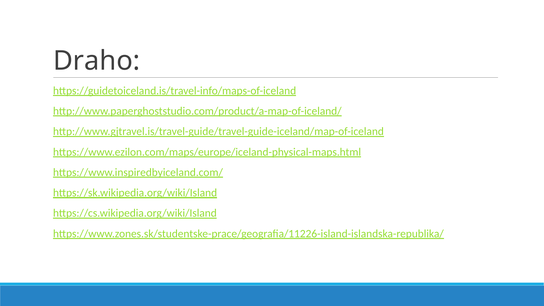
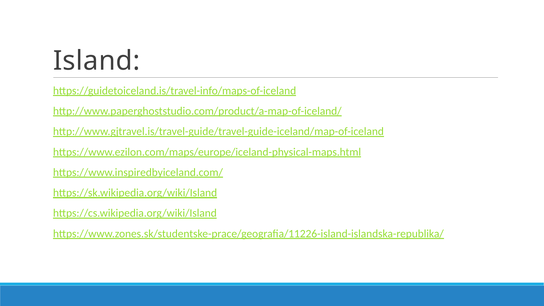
Draho: Draho -> Island (97, 61)
